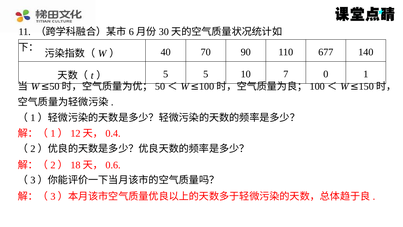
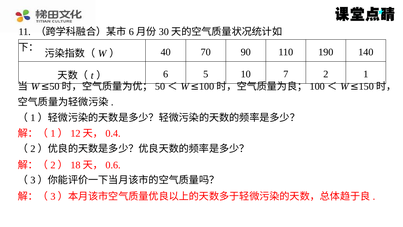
677: 677 -> 190 (326, 52)
5: 5 -> 6 (166, 74)
0: 0 -> 2 (326, 74)
